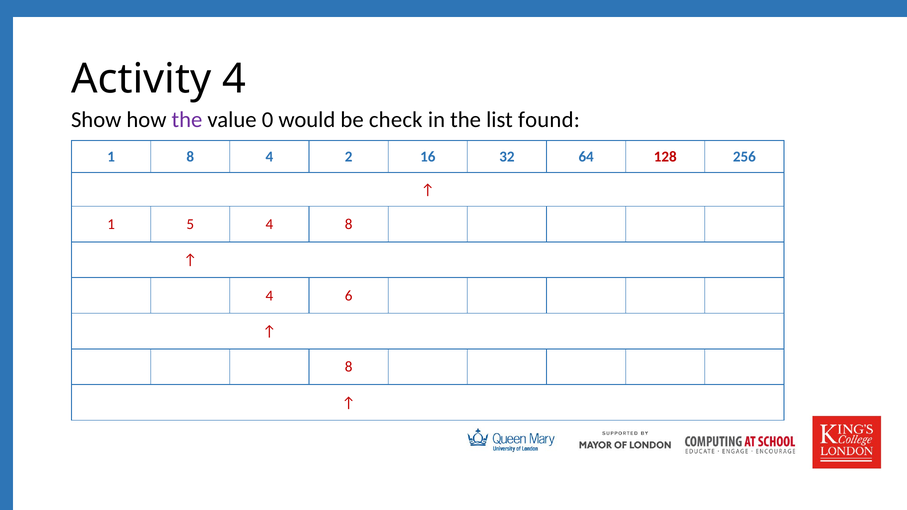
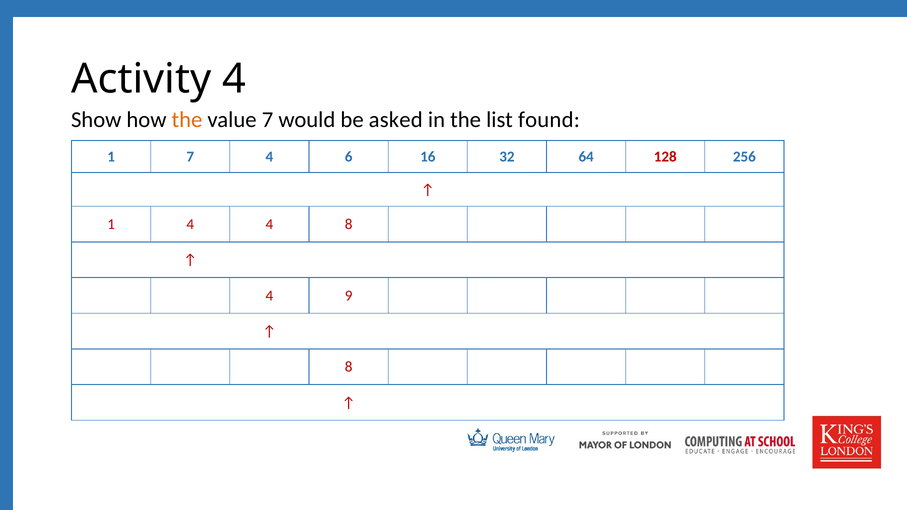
the colour: purple -> orange (187, 120)
value 0: 0 -> 7 (268, 120)
check: check -> asked (396, 120)
1 8: 8 -> 7 (190, 157)
2: 2 -> 6 (349, 157)
1 5: 5 -> 4 (190, 224)
6: 6 -> 9 (349, 296)
